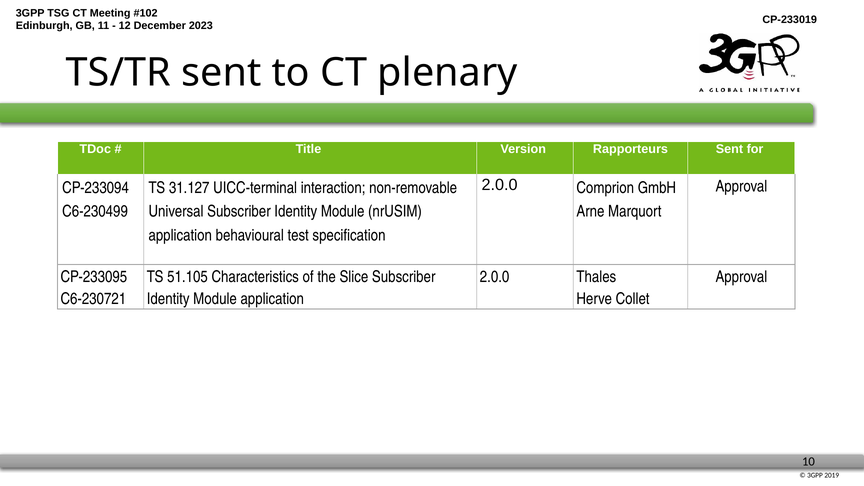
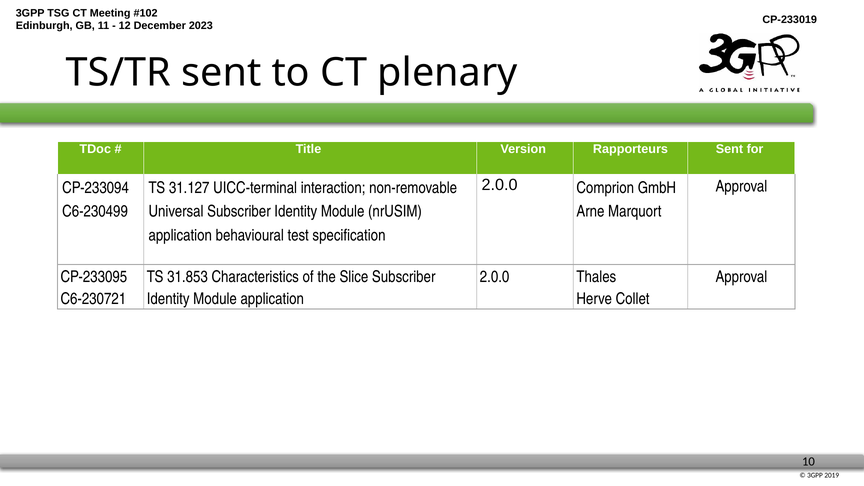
51.105: 51.105 -> 31.853 (187, 277)
